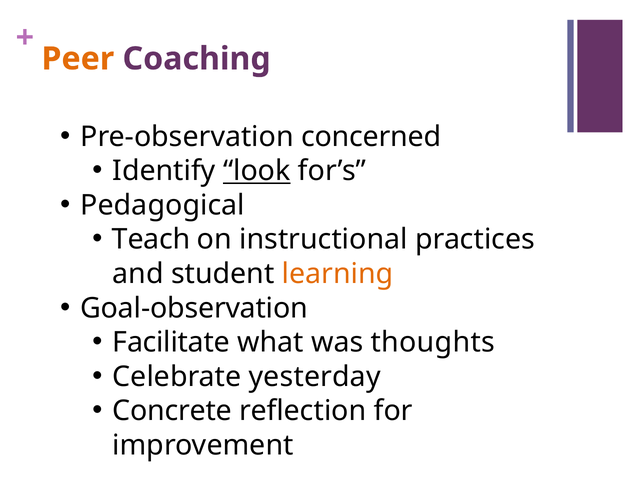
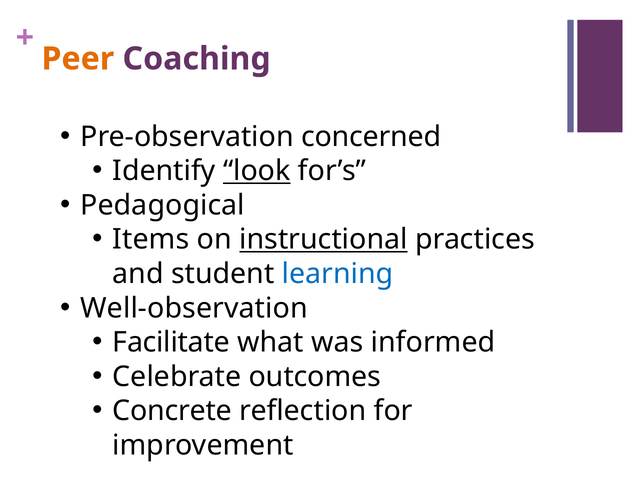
Teach: Teach -> Items (151, 240)
instructional underline: none -> present (324, 240)
learning colour: orange -> blue (338, 274)
Goal-observation: Goal-observation -> Well-observation (194, 308)
thoughts: thoughts -> informed (433, 343)
yesterday: yesterday -> outcomes (315, 377)
